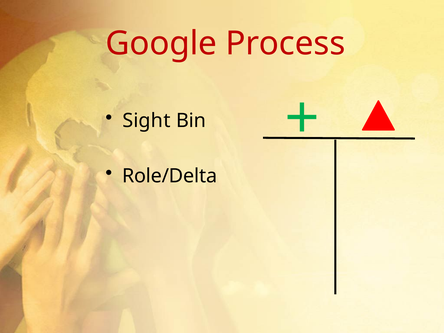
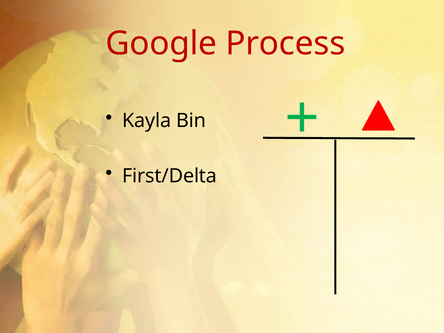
Sight: Sight -> Kayla (147, 121)
Role/Delta: Role/Delta -> First/Delta (170, 176)
